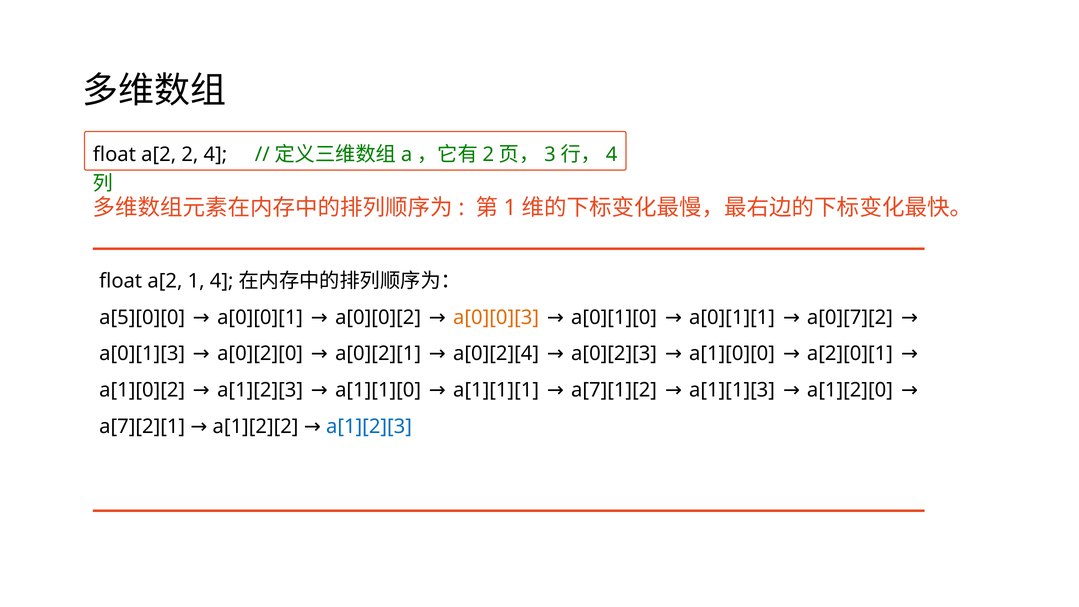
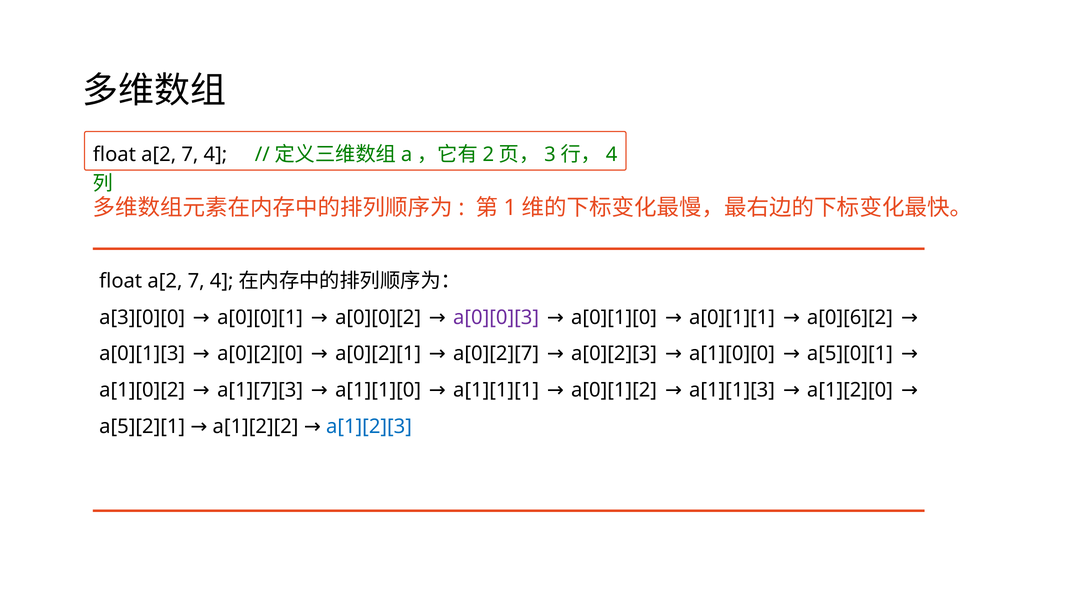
2: 2 -> 7 (190, 154)
1: 1 -> 7 (196, 281)
a[5][0][0: a[5][0][0 -> a[3][0][0 (142, 317)
a[0][0][3 colour: orange -> purple (496, 317)
a[0][7][2: a[0][7][2 -> a[0][6][2 (850, 317)
a[0][2][4: a[0][2][4 -> a[0][2][7 (496, 354)
a[2][0][1: a[2][0][1 -> a[5][0][1 (850, 354)
a[1][0][2 a[1][2][3: a[1][2][3 -> a[1][7][3 (260, 390)
a[7][1][2: a[7][1][2 -> a[0][1][2 (614, 390)
a[7][2][1: a[7][2][1 -> a[5][2][1 (142, 427)
